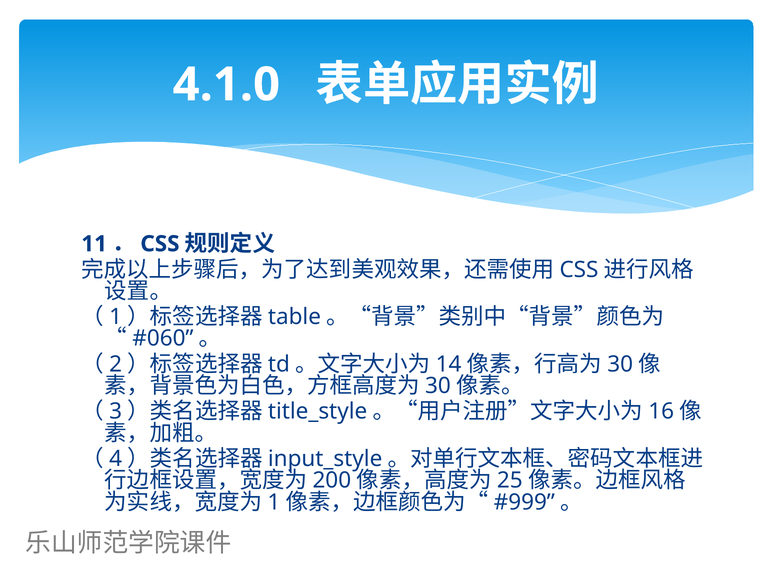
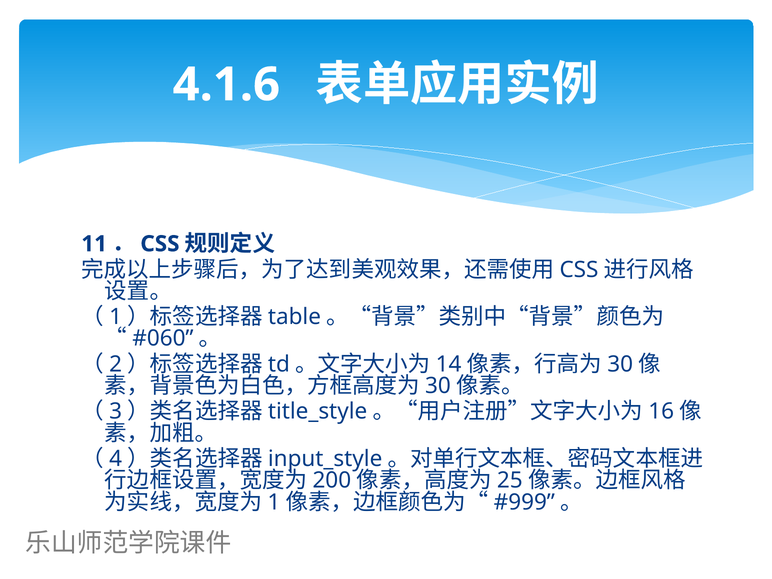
4.1.0: 4.1.0 -> 4.1.6 (226, 85)
